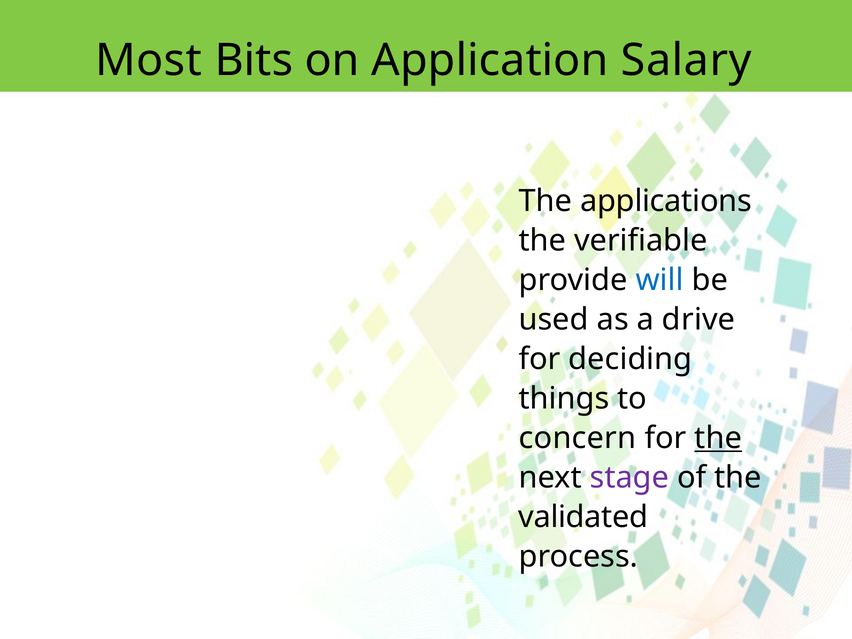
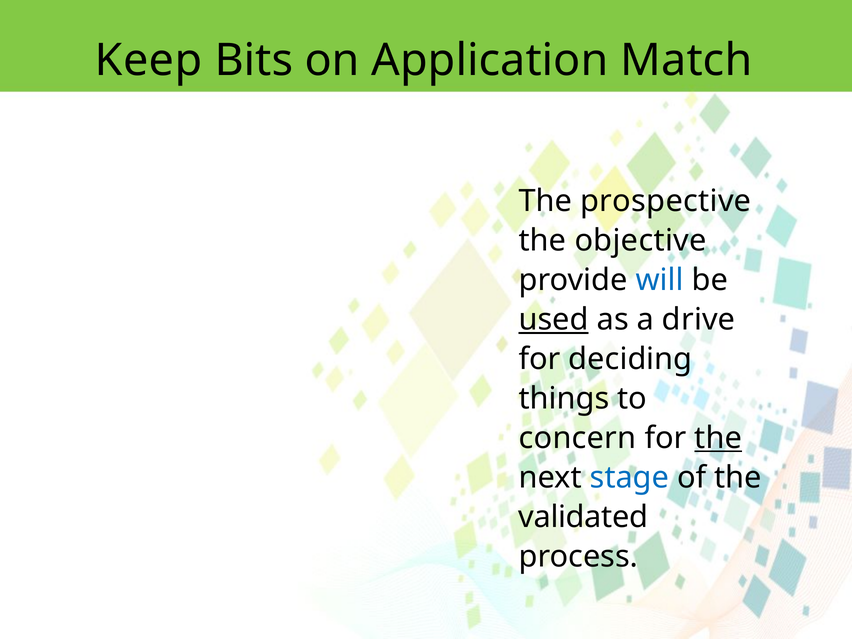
Most: Most -> Keep (149, 61)
Salary: Salary -> Match (686, 61)
applications: applications -> prospective (666, 201)
verifiable: verifiable -> objective (641, 241)
used underline: none -> present (554, 320)
stage colour: purple -> blue (629, 478)
